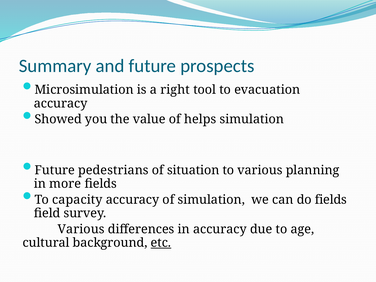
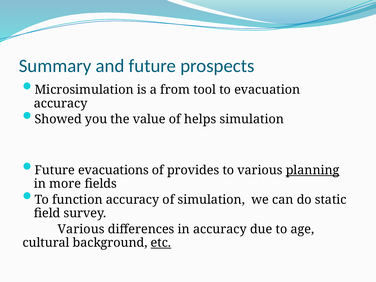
right: right -> from (175, 90)
pedestrians: pedestrians -> evacuations (113, 170)
situation: situation -> provides (193, 170)
planning underline: none -> present (313, 170)
capacity: capacity -> function (77, 200)
do fields: fields -> static (331, 200)
